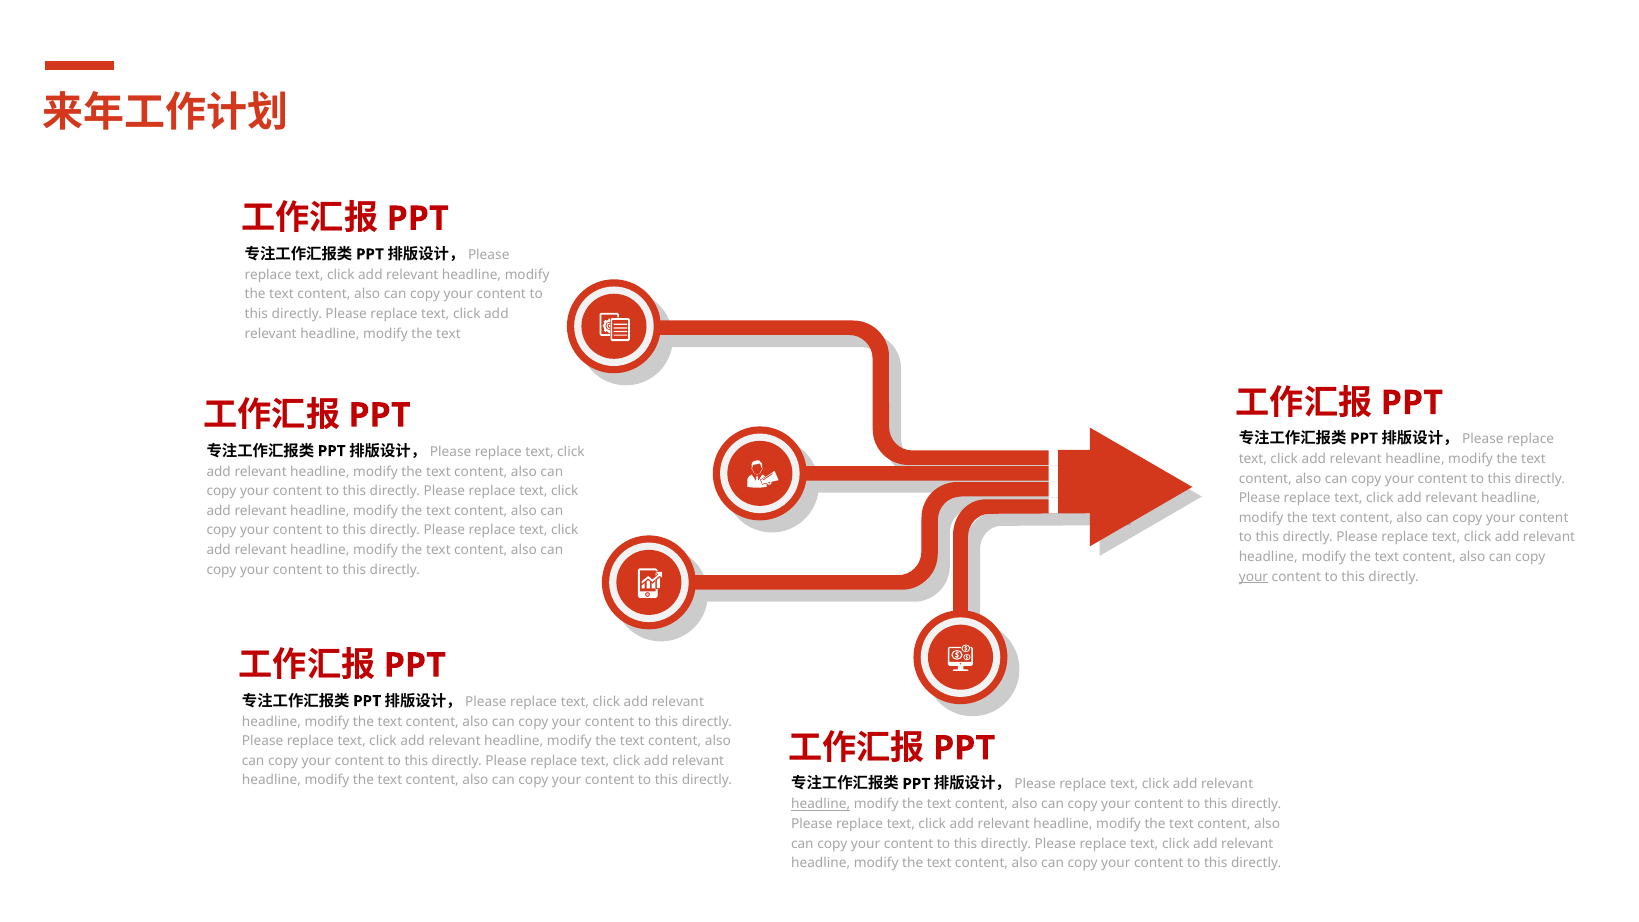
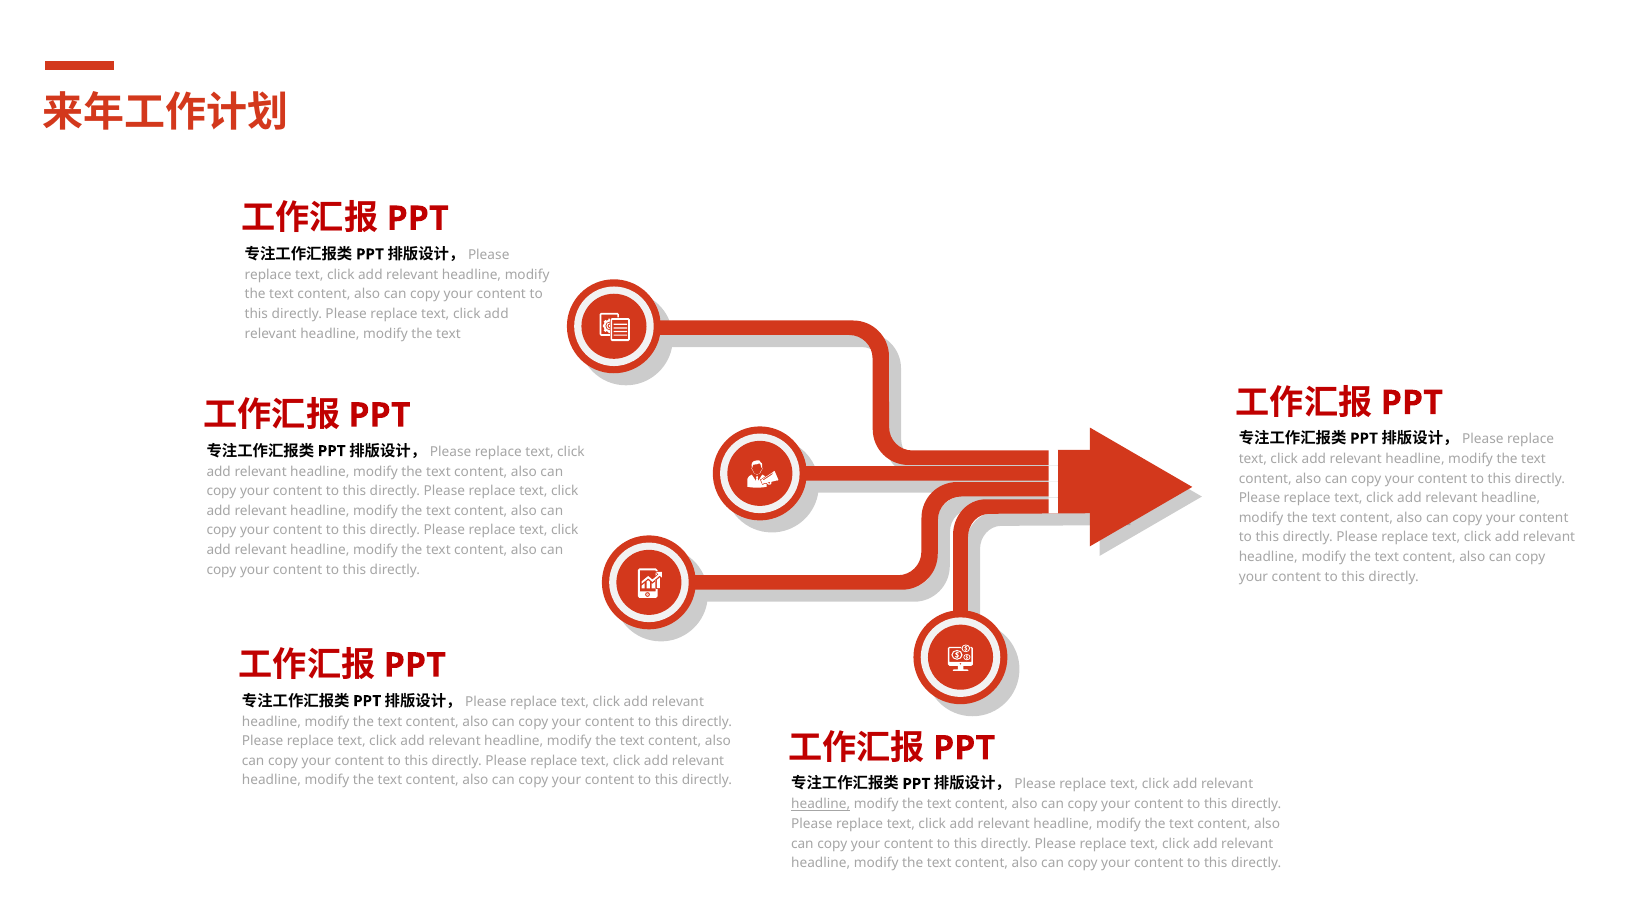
your underline: present -> none (1253, 577)
